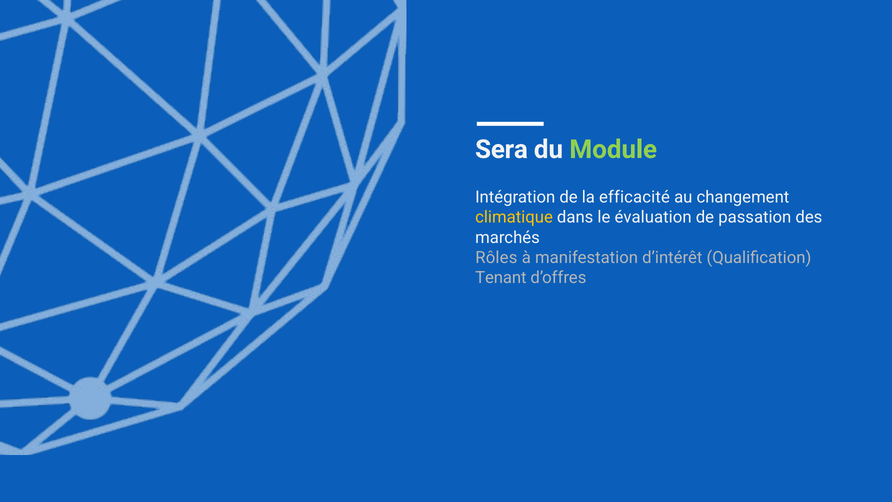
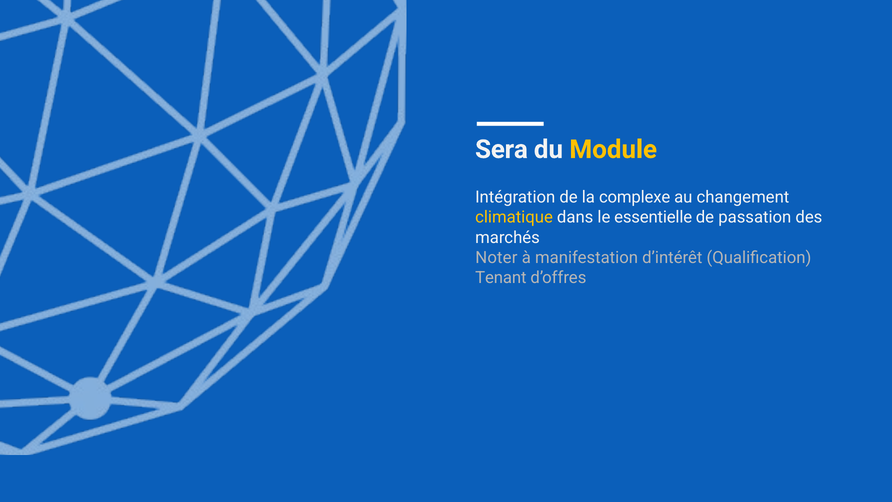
Module colour: light green -> yellow (613, 149)
efficacité: efficacité -> complexe (635, 197)
évaluation: évaluation -> essentielle (653, 217)
Rôles: Rôles -> Noter (496, 257)
